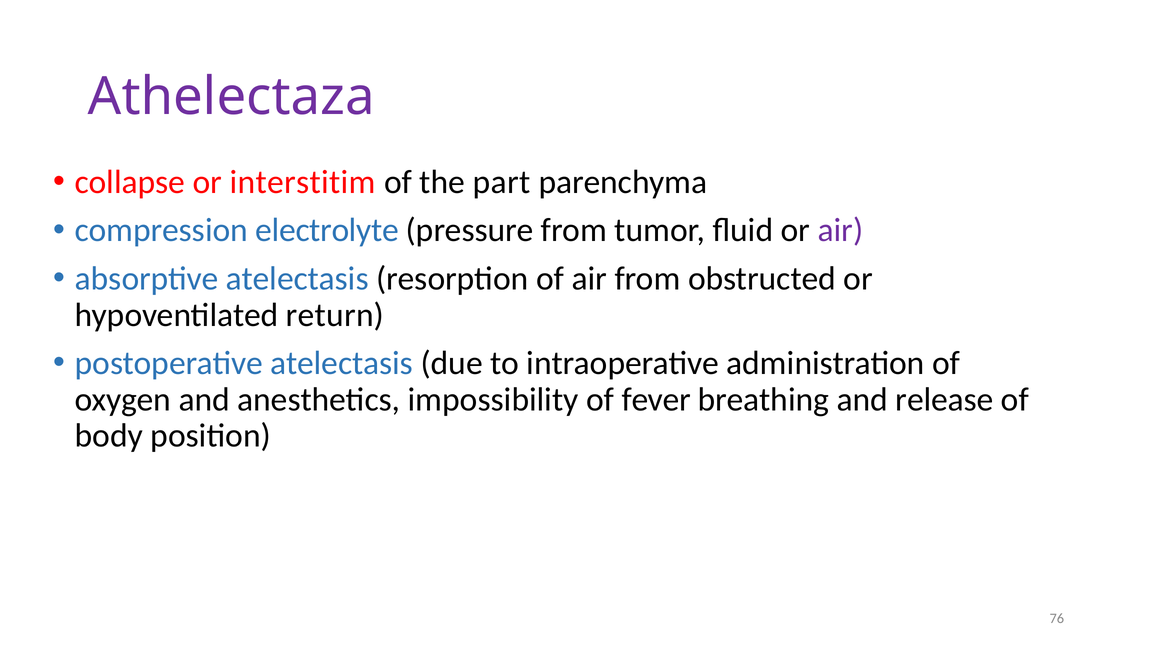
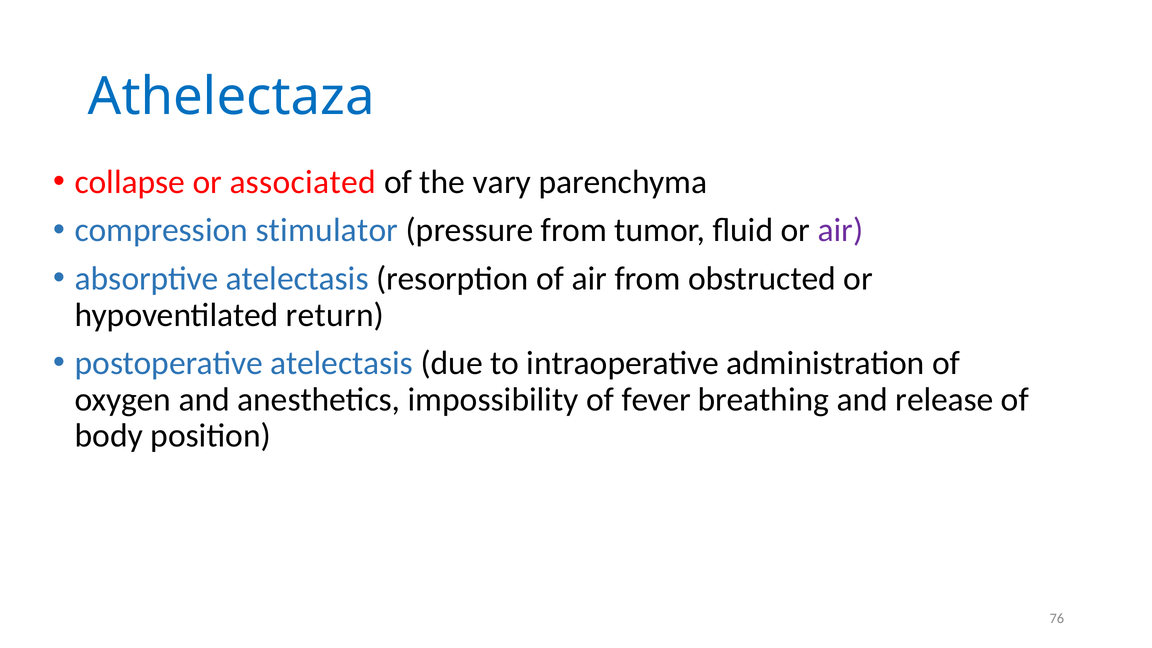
Athelectaza colour: purple -> blue (231, 97)
interstitim: interstitim -> associated (303, 182)
part: part -> vary (502, 182)
electrolyte: electrolyte -> stimulator (327, 230)
